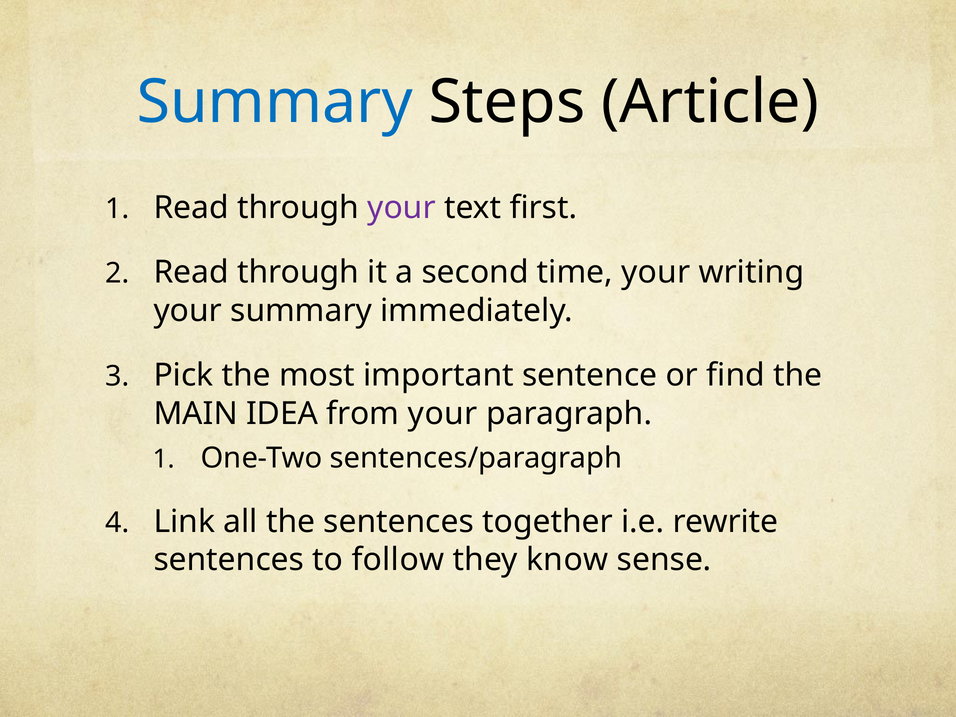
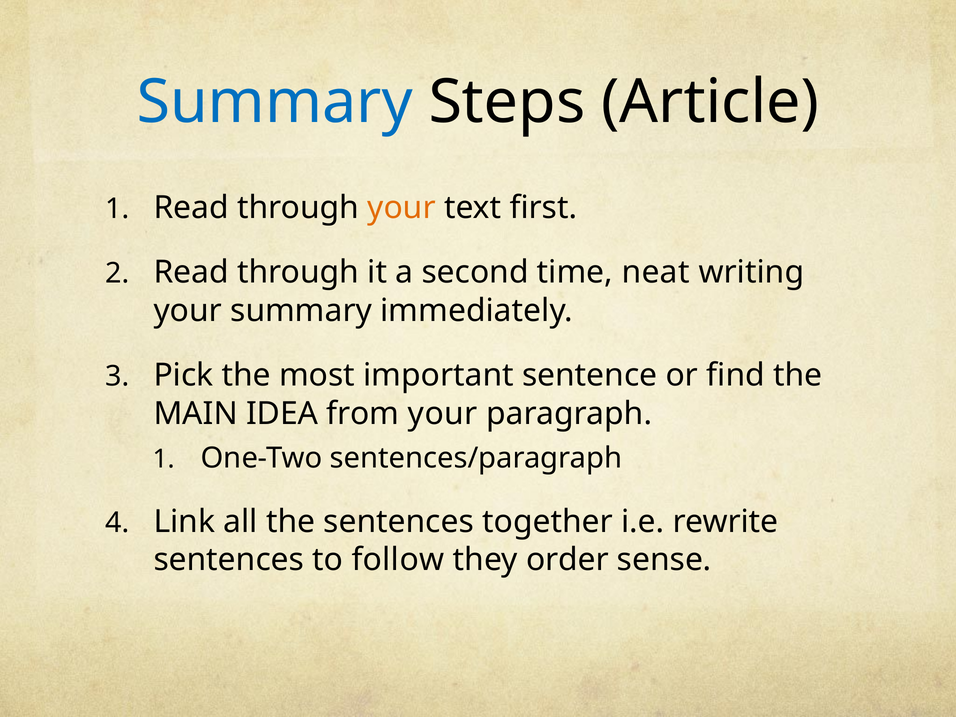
your colour: purple -> orange (402, 208)
time your: your -> neat (656, 272)
know: know -> order (567, 560)
